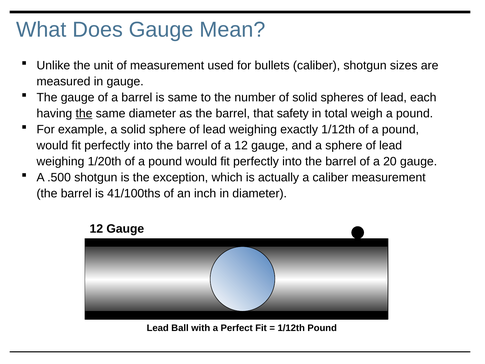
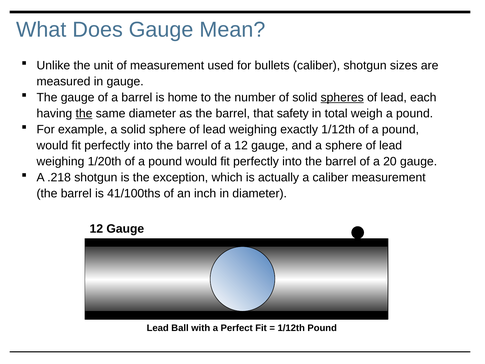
is same: same -> home (183, 97)
spheres underline: none -> present (342, 97)
.500: .500 -> .218 (59, 177)
